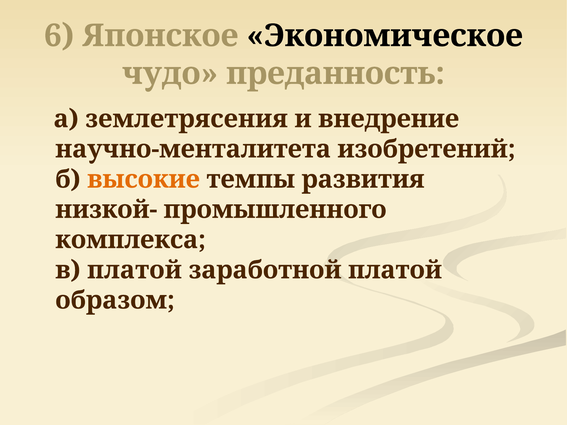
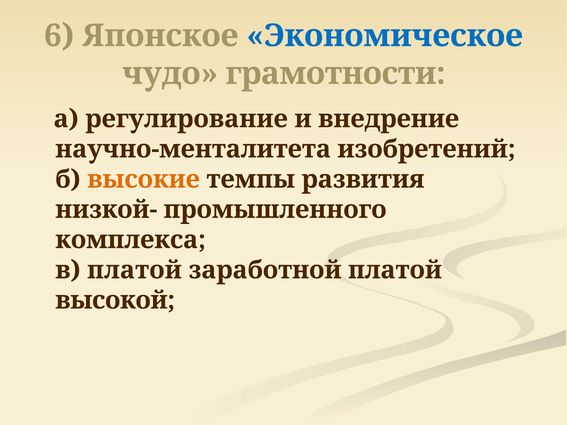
Экономическое colour: black -> blue (385, 36)
преданность: преданность -> грамотности (336, 74)
землетрясения: землетрясения -> регулирование (187, 119)
образом: образом -> высокой (115, 300)
